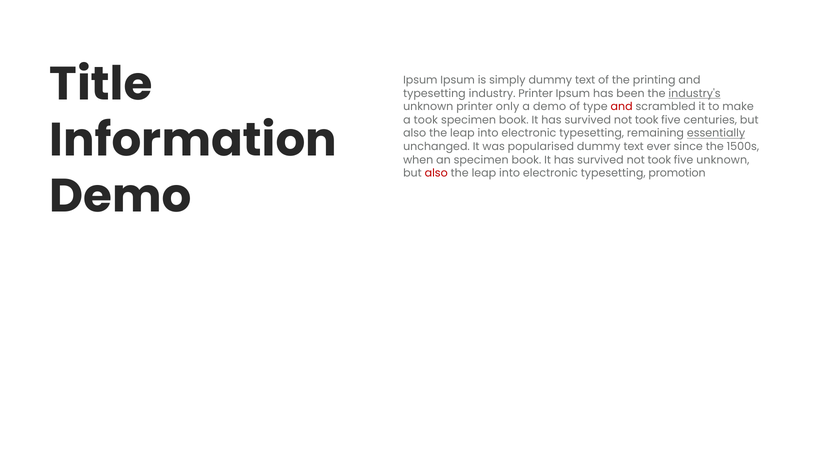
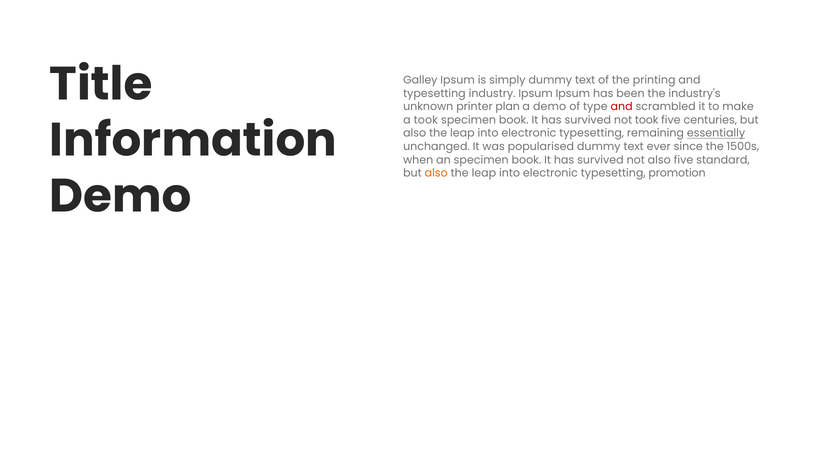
Ipsum: Ipsum -> Galley (420, 80)
industry Printer: Printer -> Ipsum (536, 93)
industry's underline: present -> none (695, 93)
only: only -> plan (508, 107)
took: took -> also (659, 160)
five unknown: unknown -> standard (723, 160)
also colour: red -> orange (436, 173)
